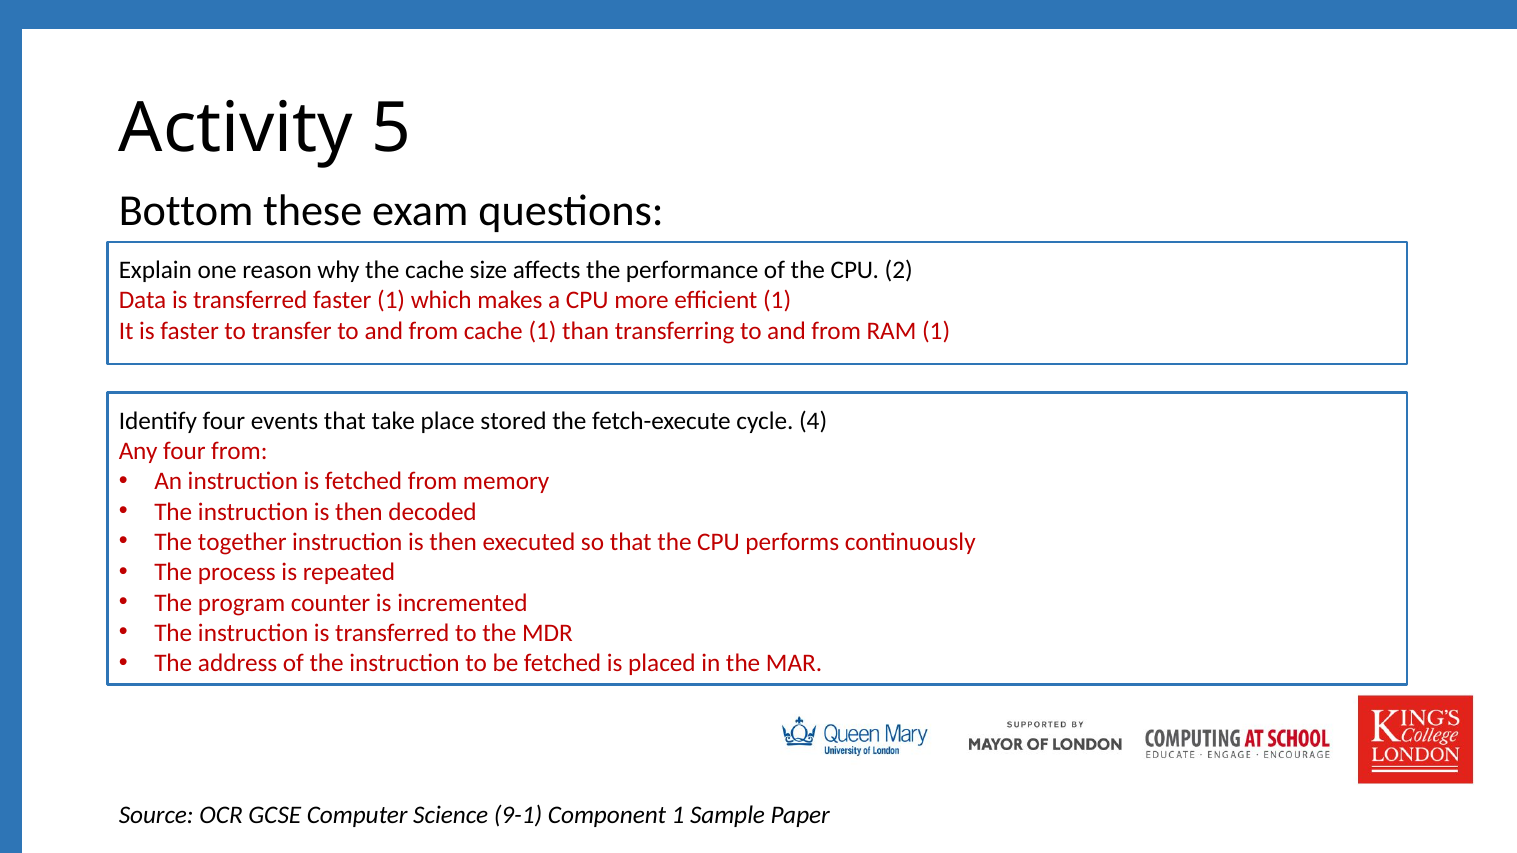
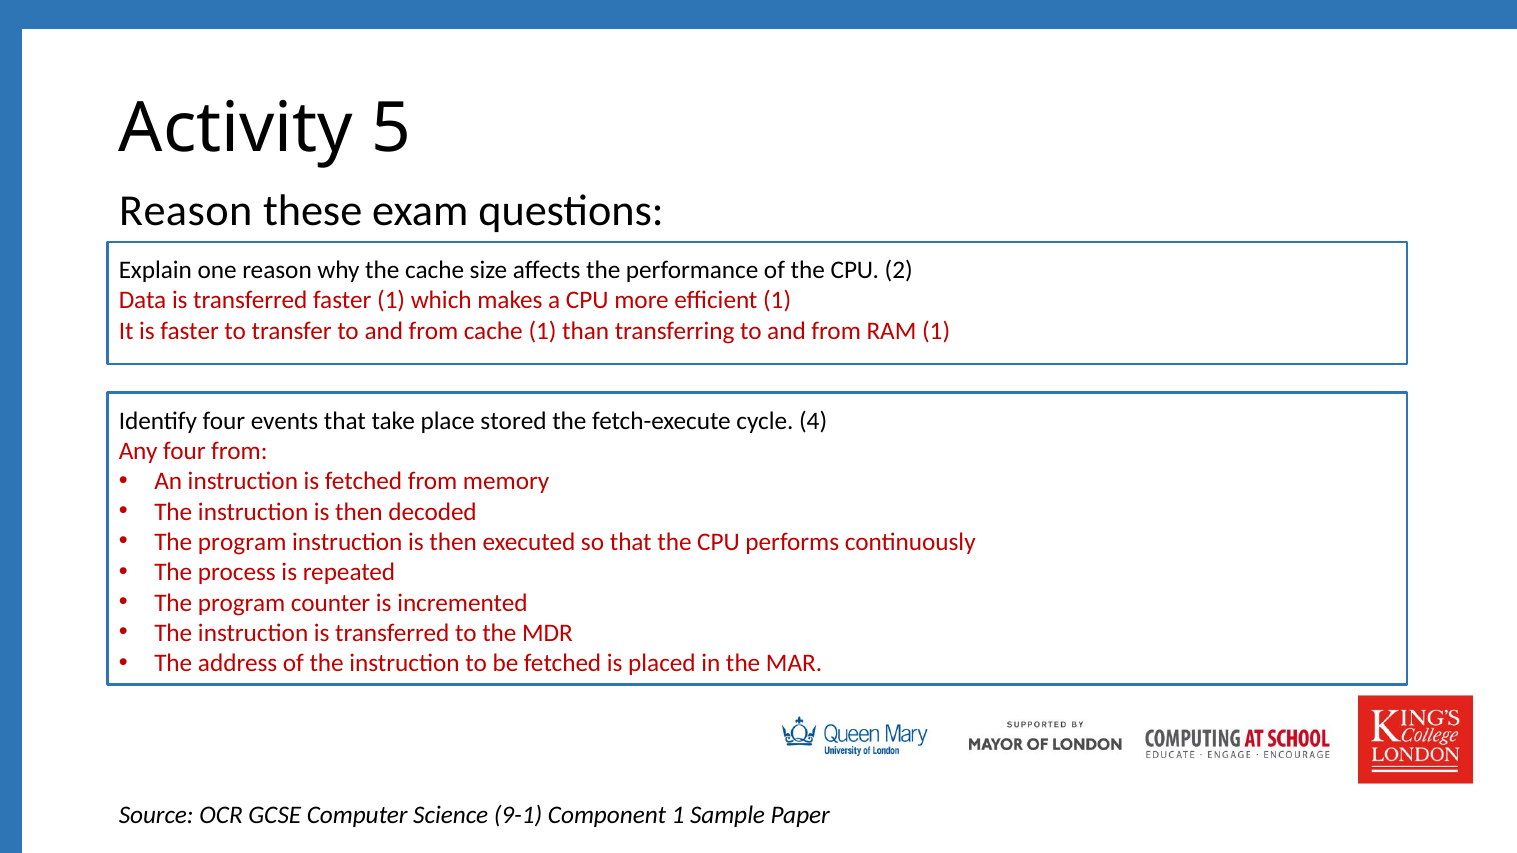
Bottom: Bottom -> Reason (186, 211)
together: together -> program (242, 542)
